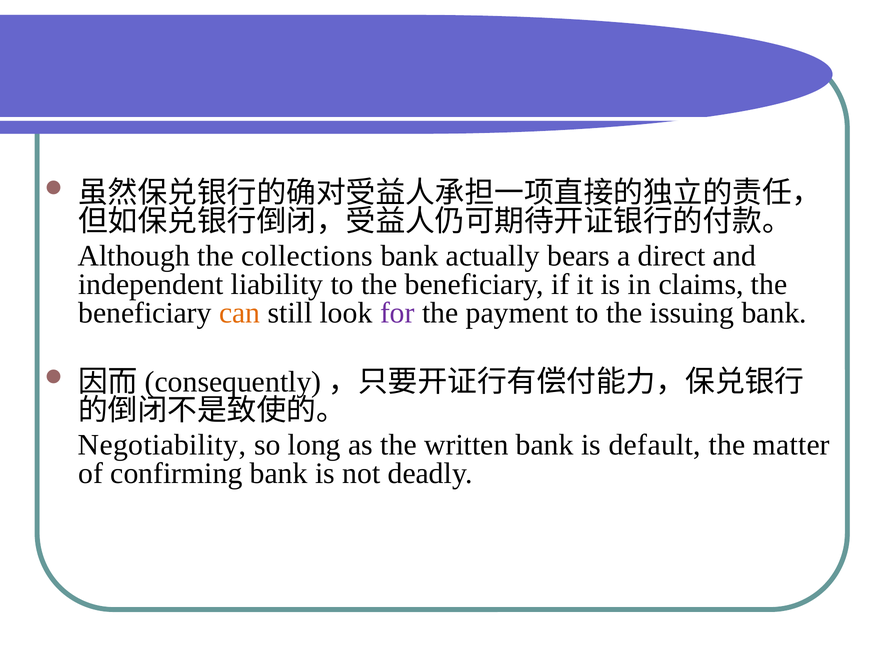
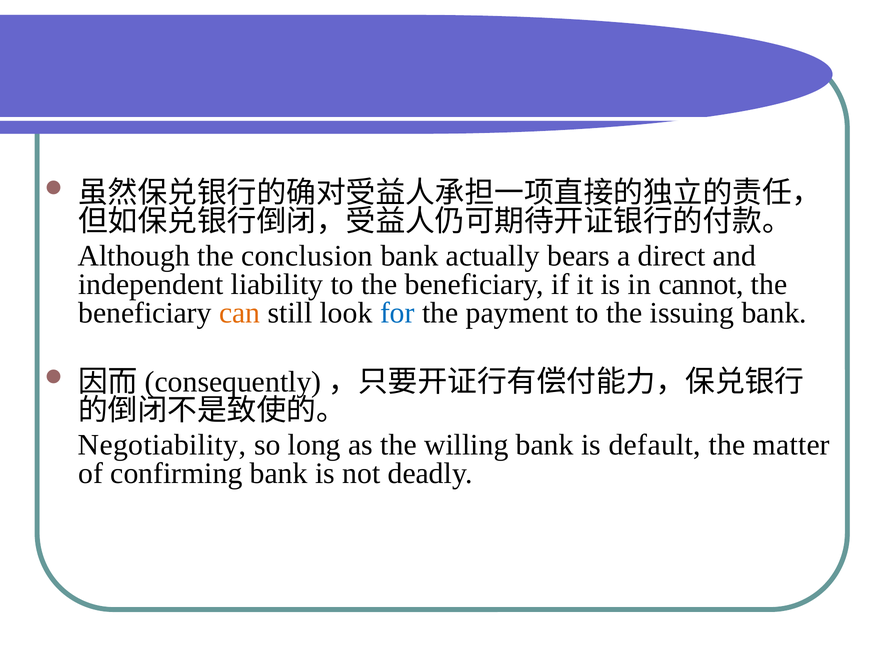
collections: collections -> conclusion (307, 256)
claims: claims -> cannot (701, 284)
for colour: purple -> blue (397, 313)
written: written -> willing (466, 445)
